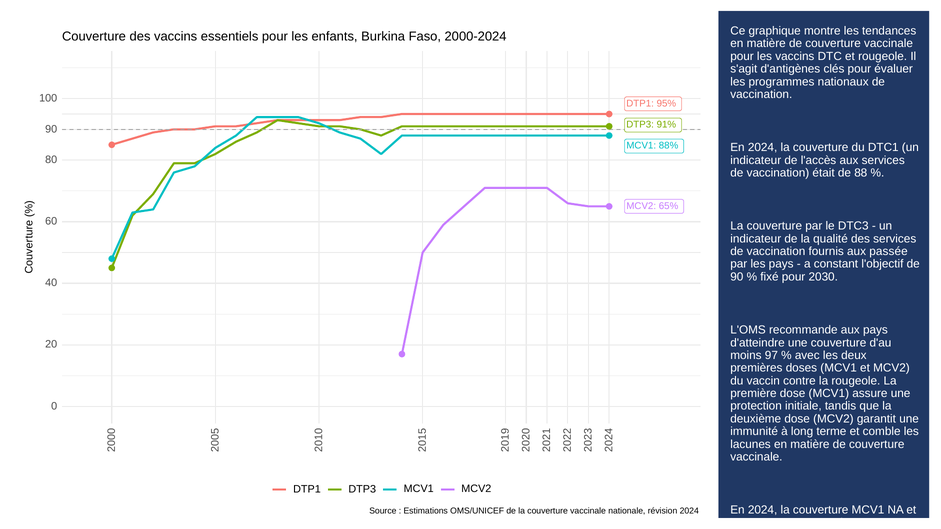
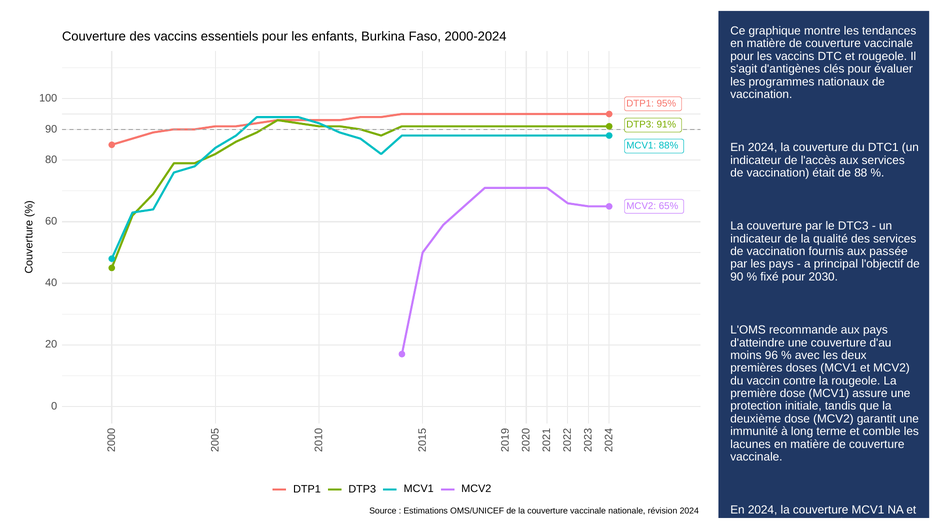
constant: constant -> principal (836, 264)
97: 97 -> 96 (771, 356)
